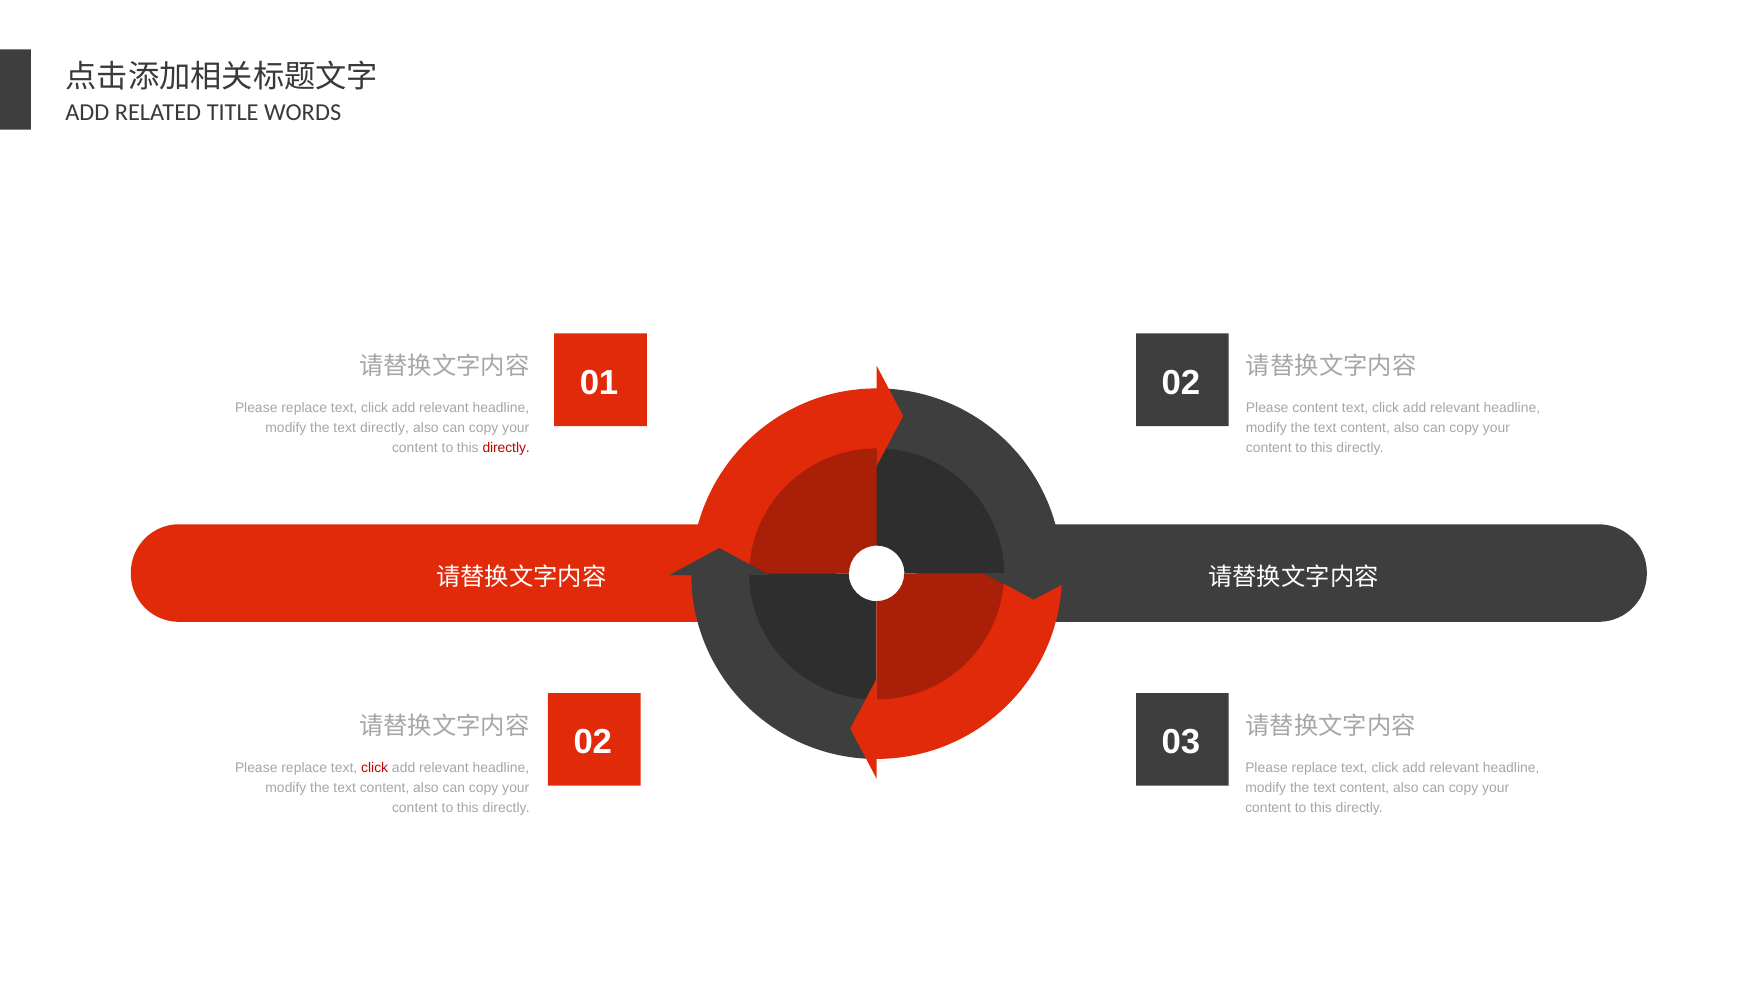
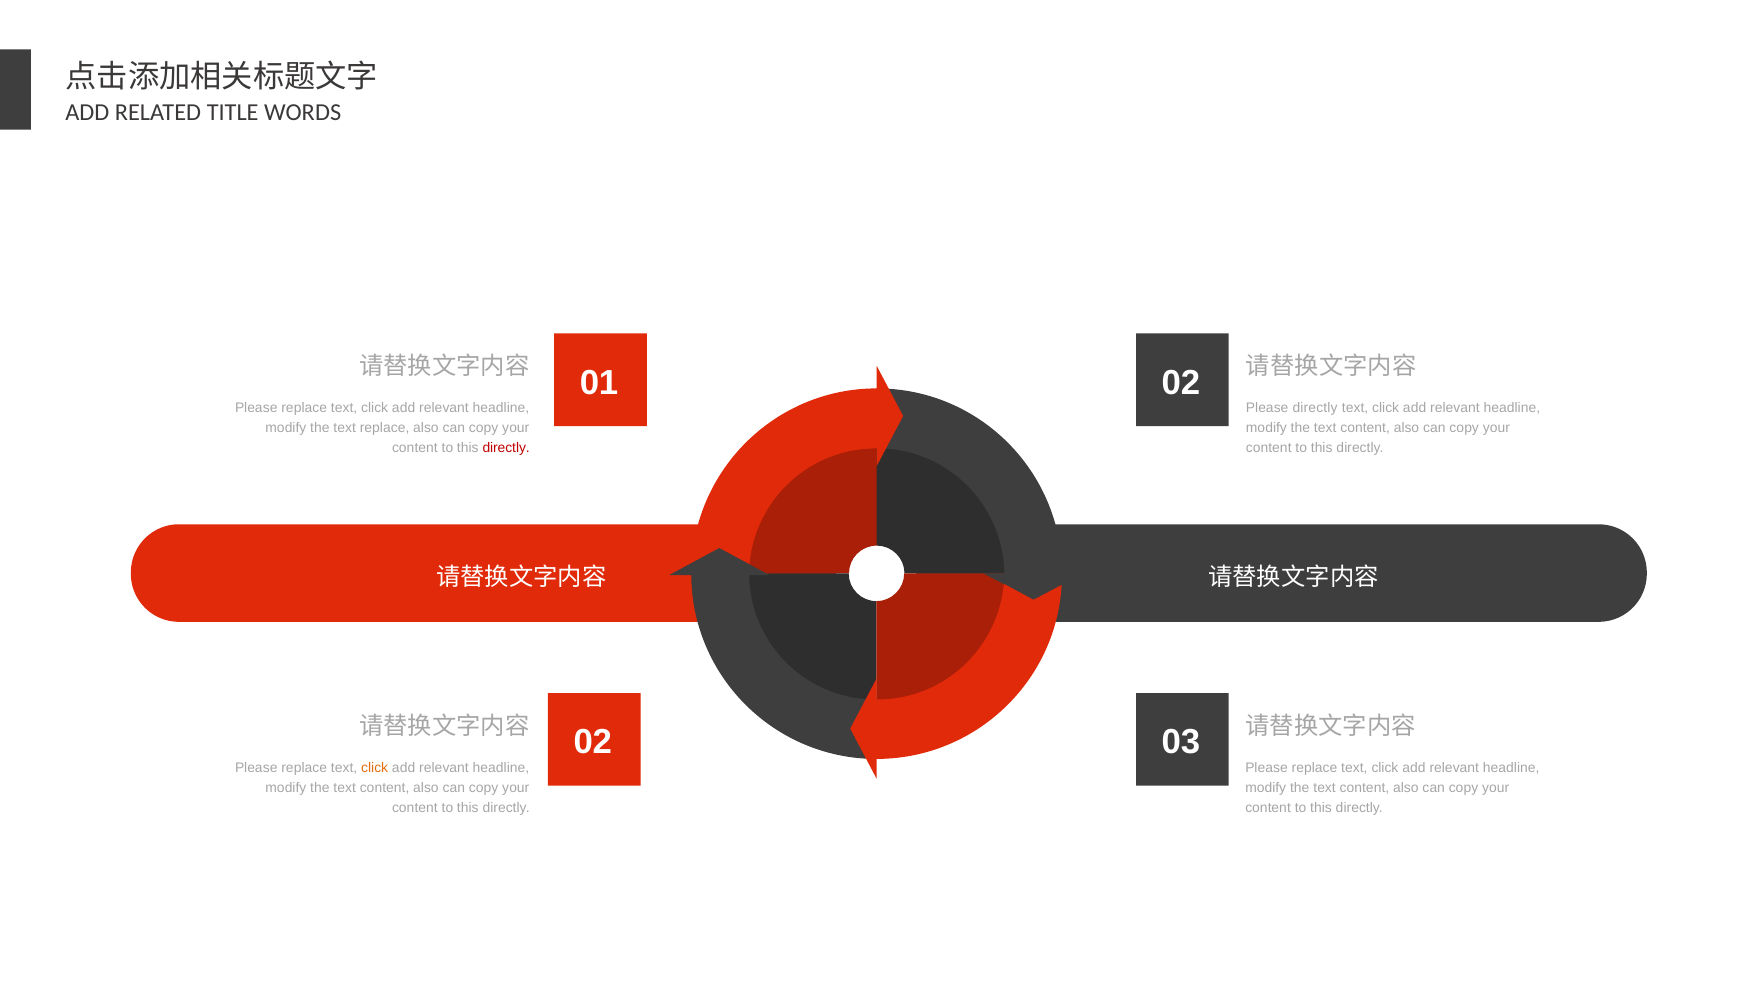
Please content: content -> directly (1315, 408)
text directly: directly -> replace (385, 428)
click colour: red -> orange (375, 768)
